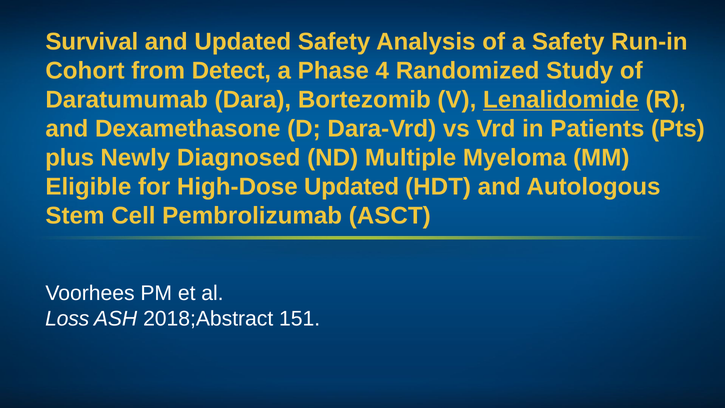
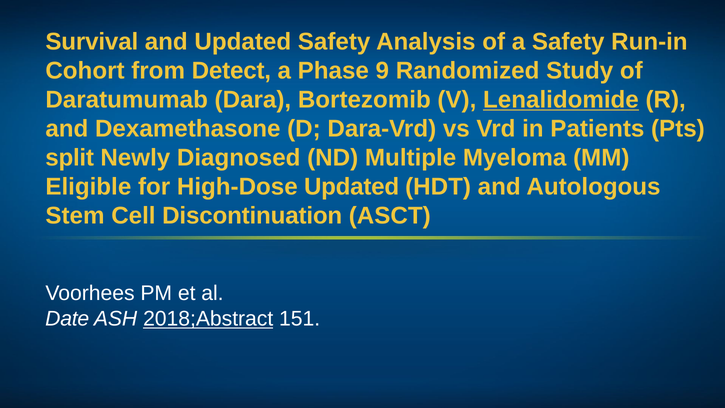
4: 4 -> 9 (382, 71)
plus: plus -> split (70, 158)
Pembrolizumab: Pembrolizumab -> Discontinuation (252, 216)
Loss: Loss -> Date (67, 319)
2018;Abstract underline: none -> present (208, 319)
